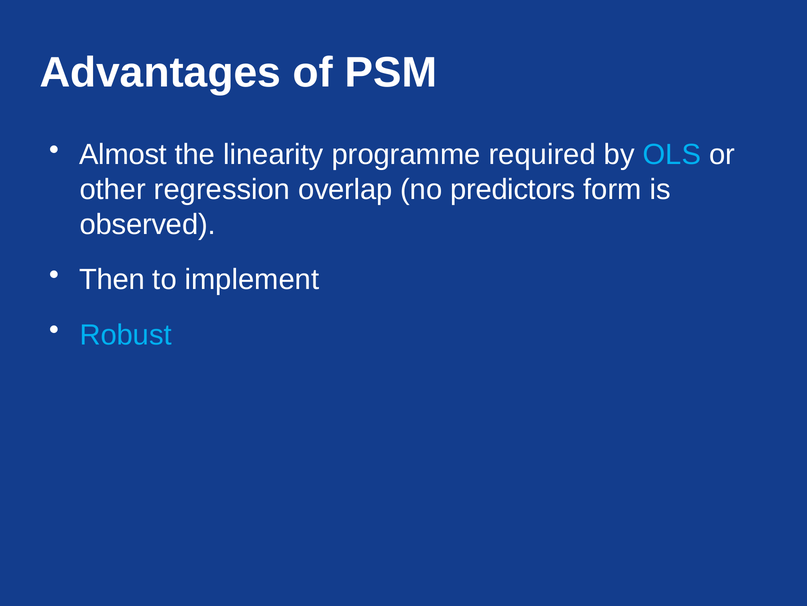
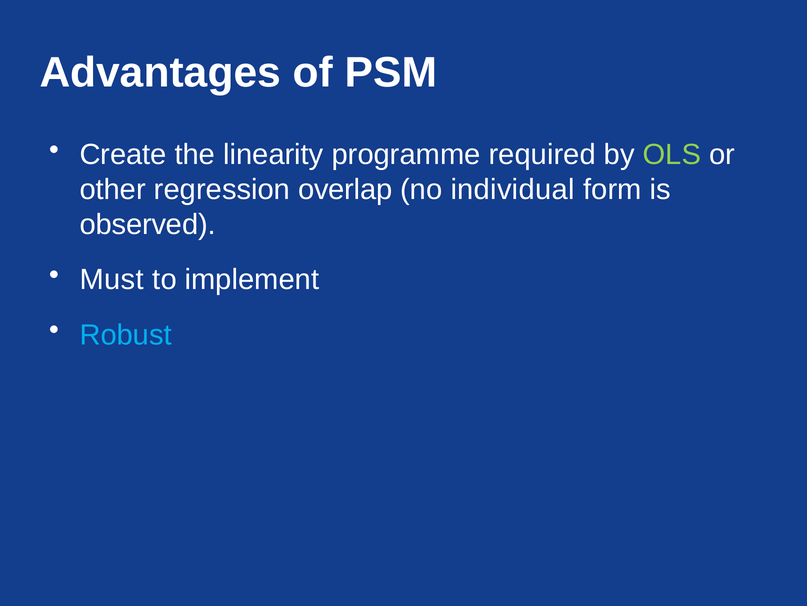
Almost: Almost -> Create (123, 154)
OLS colour: light blue -> light green (672, 154)
predictors: predictors -> individual (513, 189)
Then: Then -> Must (112, 280)
